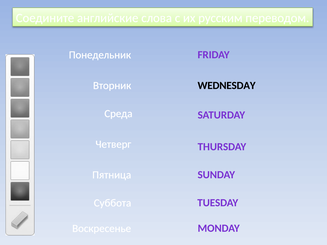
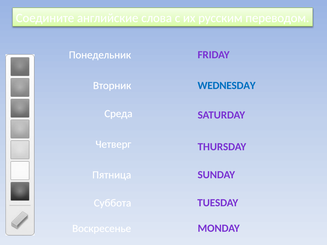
WEDNESDAY colour: black -> blue (227, 86)
